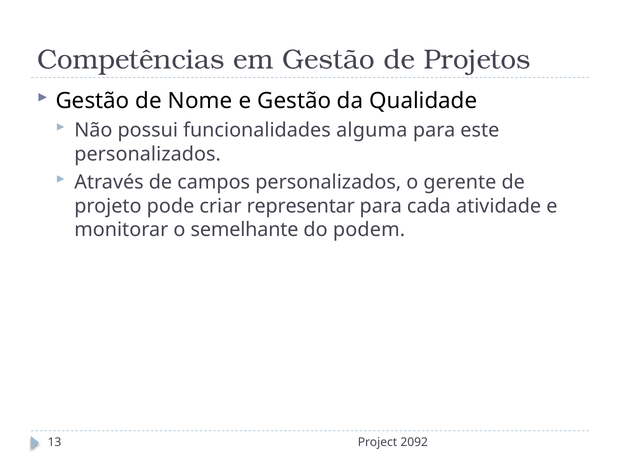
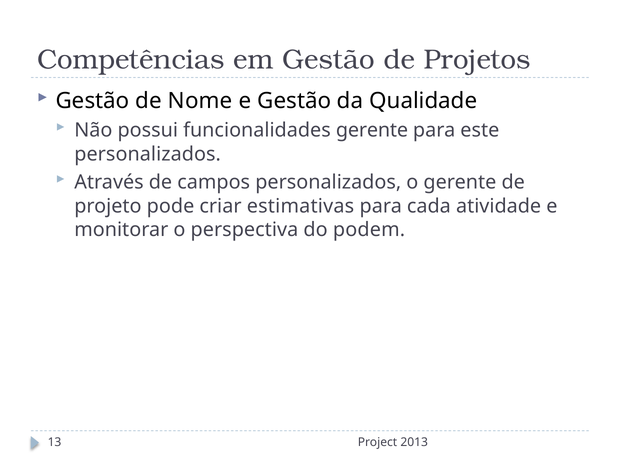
funcionalidades alguma: alguma -> gerente (372, 130)
representar: representar -> estimativas (301, 206)
semelhante: semelhante -> perspectiva (244, 230)
2092: 2092 -> 2013 (414, 442)
